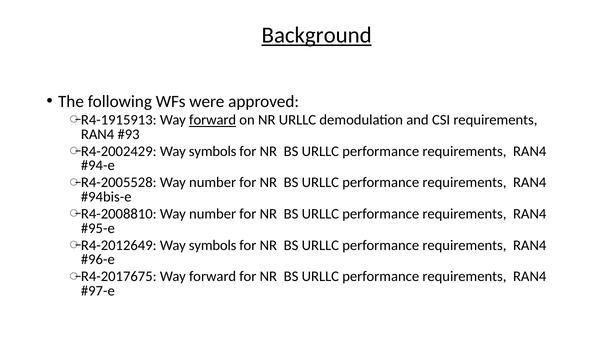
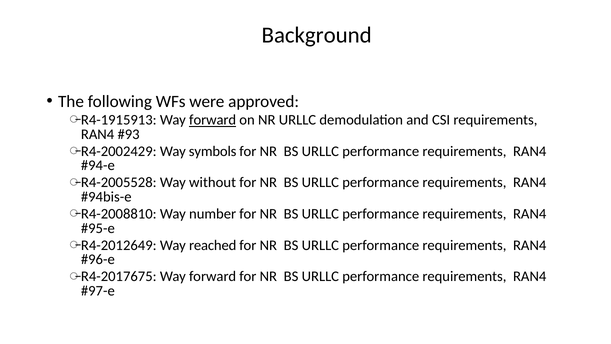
Background underline: present -> none (317, 35)
number: number -> without (213, 182)
symbols: symbols -> reached (213, 245)
